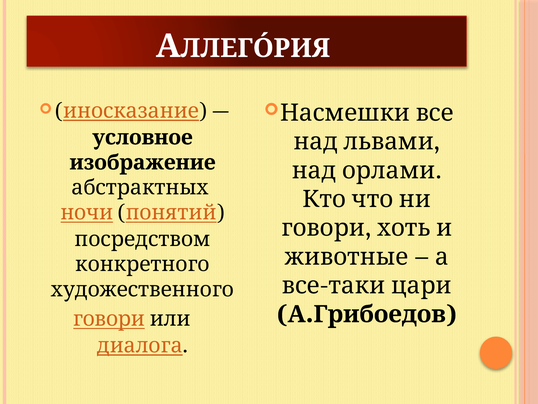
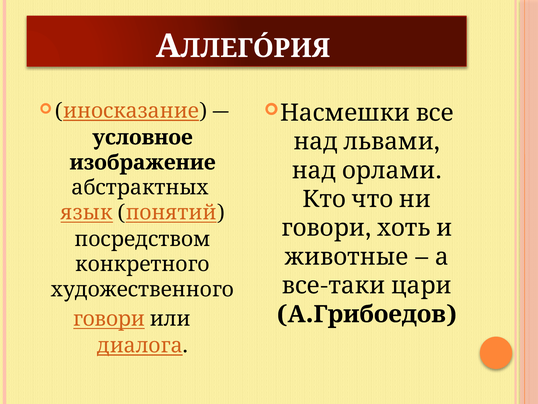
ночи: ночи -> язык (87, 212)
